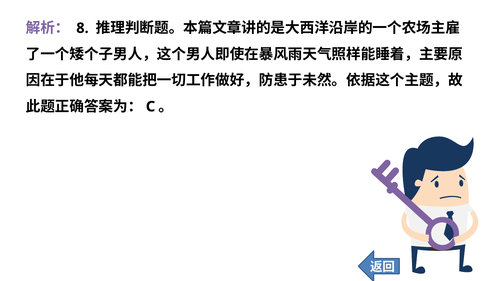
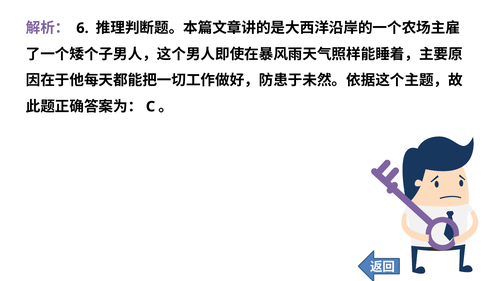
8: 8 -> 6 (82, 28)
